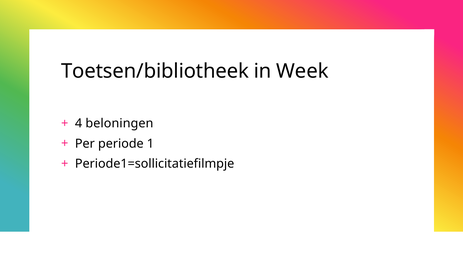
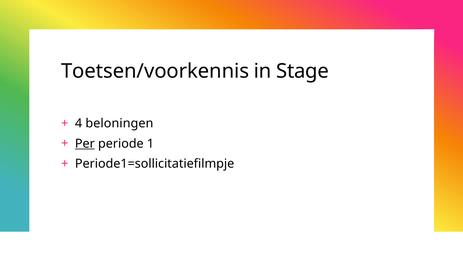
Toetsen/bibliotheek: Toetsen/bibliotheek -> Toetsen/voorkennis (155, 71)
Week: Week -> Stage (303, 71)
Per underline: none -> present (85, 144)
